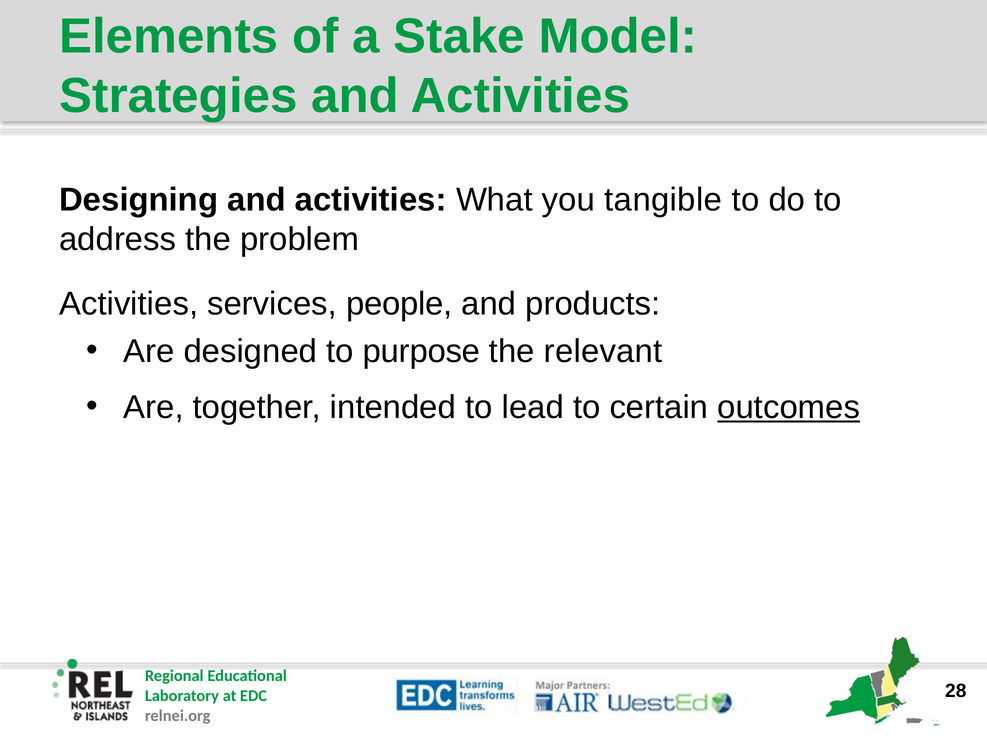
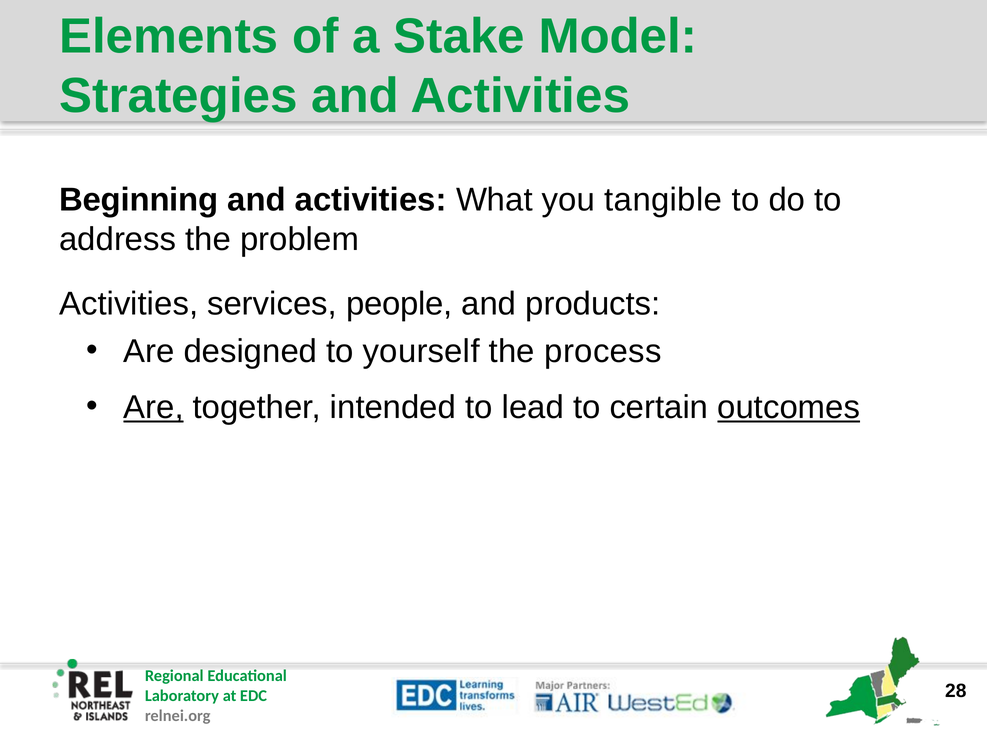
Designing: Designing -> Beginning (139, 200)
purpose: purpose -> yourself (421, 351)
relevant: relevant -> process (603, 351)
Are underline: none -> present (154, 407)
